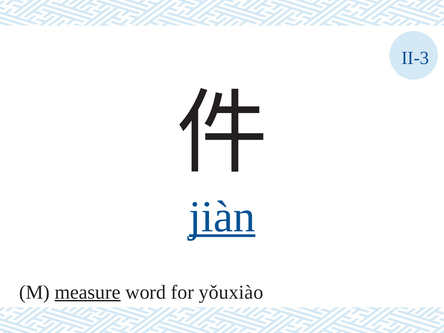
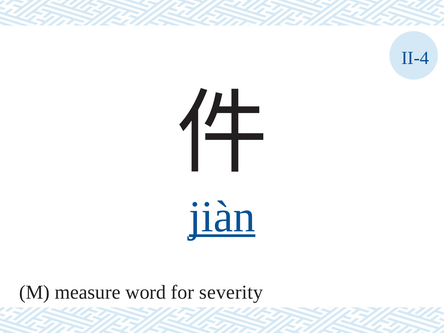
II-3: II-3 -> II-4 (415, 58)
measure underline: present -> none (88, 292)
yǒuxiào: yǒuxiào -> severity (231, 292)
